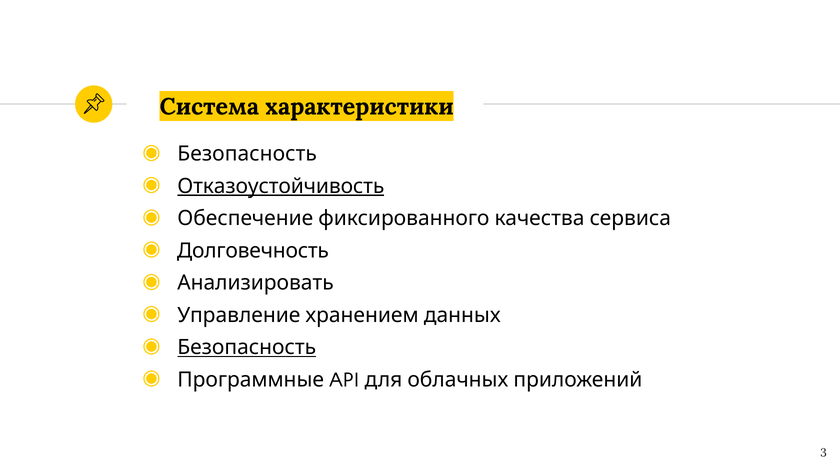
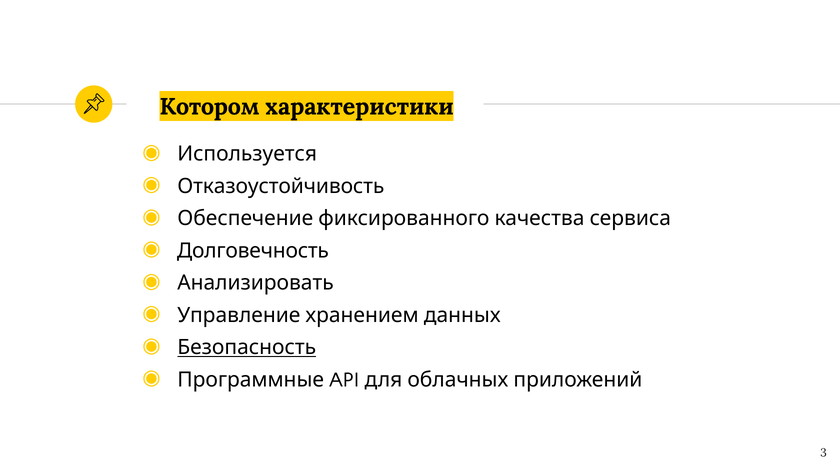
Система: Система -> Котором (209, 107)
Безопасность: Безопасность -> Используется (247, 154)
Отказоустойчивость underline: present -> none (281, 186)
